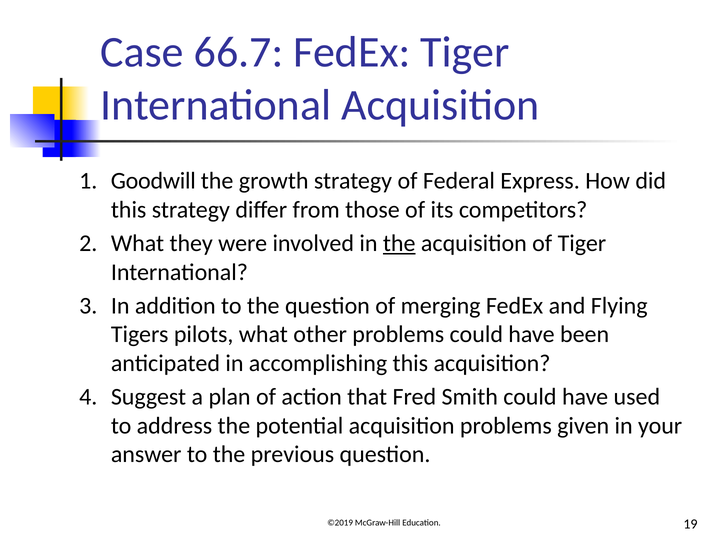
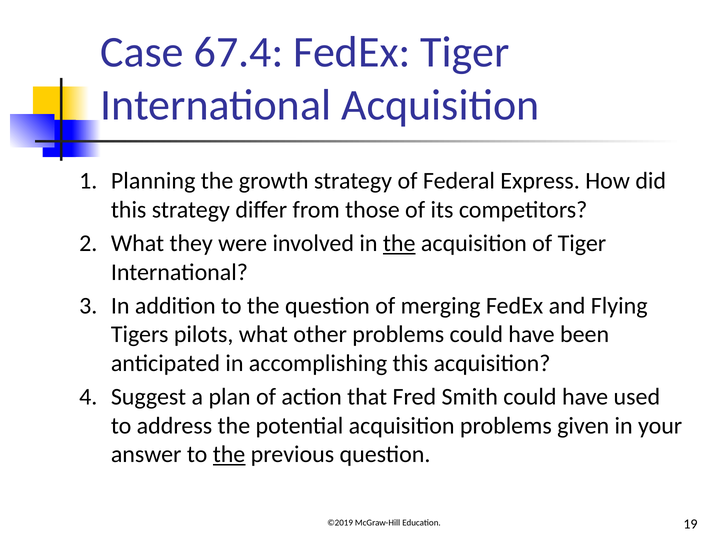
66.7: 66.7 -> 67.4 (239, 52)
Goodwill: Goodwill -> Planning (153, 181)
the underline: none -> present (229, 455)
